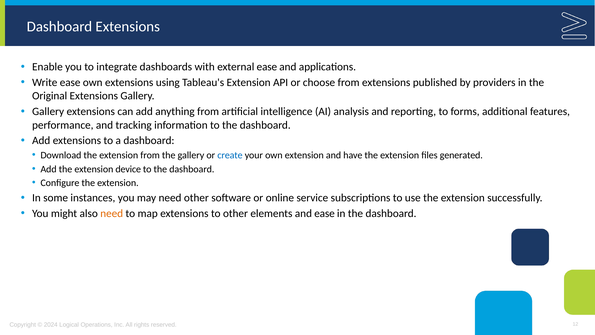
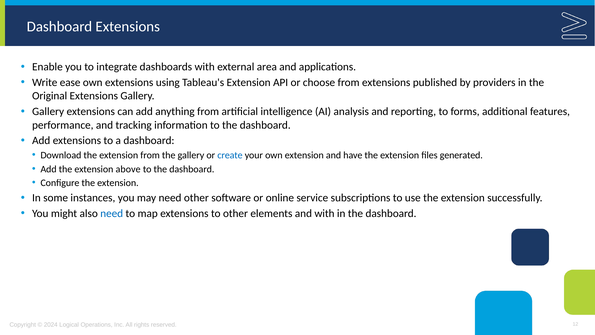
external ease: ease -> area (267, 67)
device: device -> above (128, 169)
need colour: orange -> blue (112, 213)
and ease: ease -> with (324, 213)
